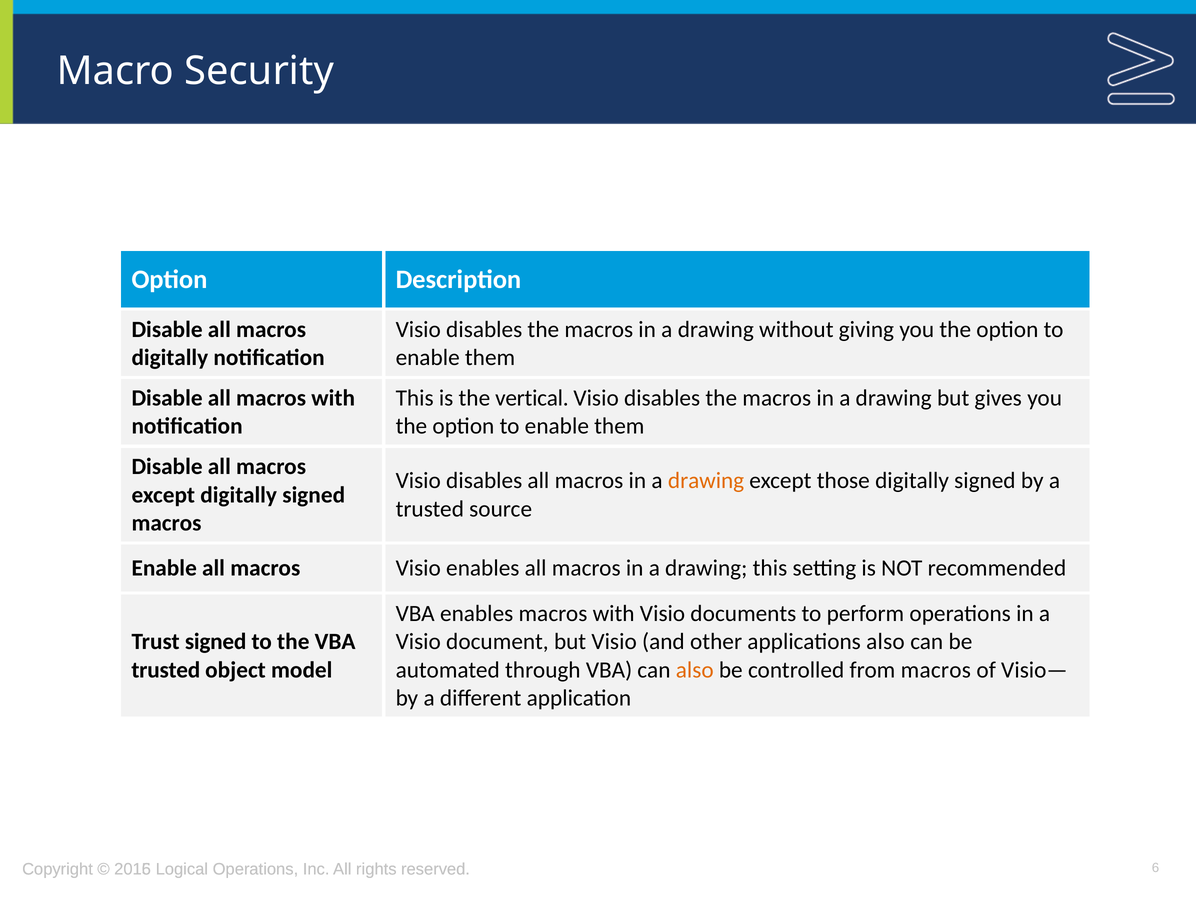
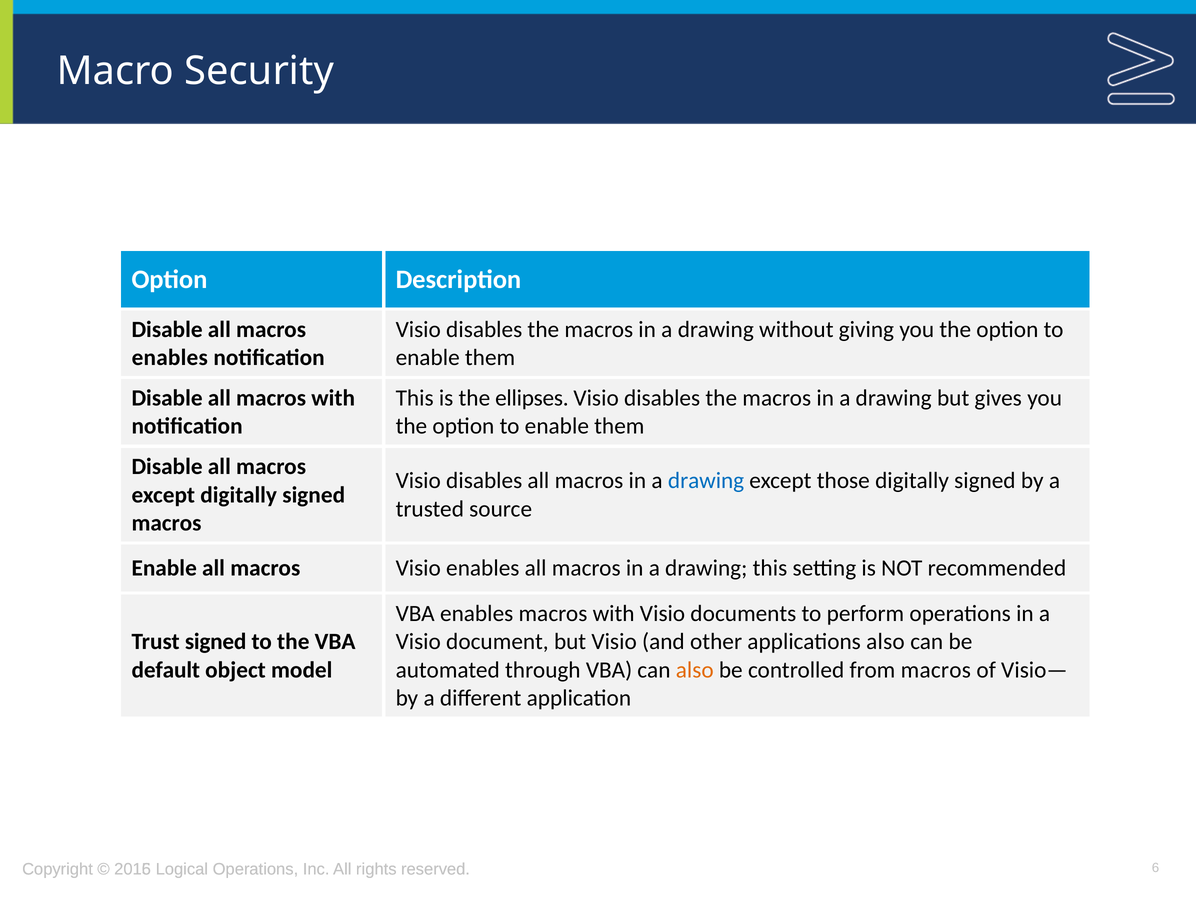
digitally: digitally -> enables (170, 358)
vertical: vertical -> ellipses (532, 398)
drawing colour: orange -> blue (706, 481)
trusted: trusted -> default (166, 670)
